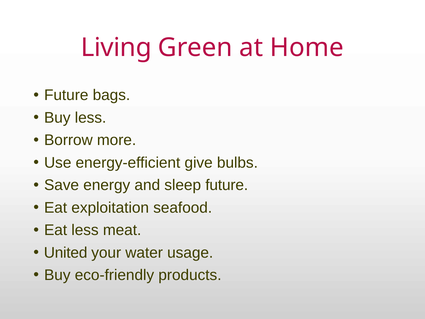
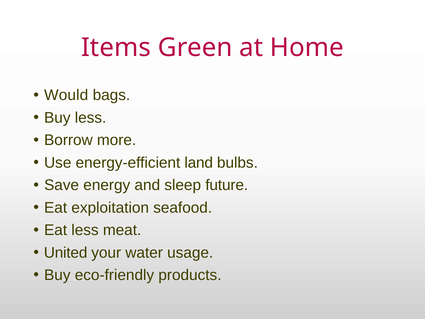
Living: Living -> Items (116, 48)
Future: Future -> Would (66, 95)
give: give -> land (199, 163)
